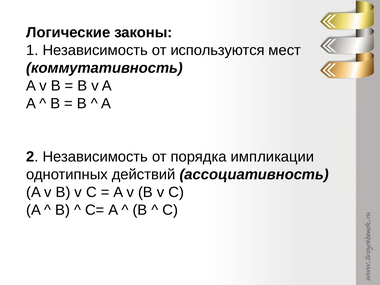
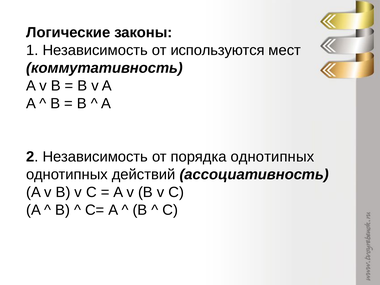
порядка импликации: импликации -> однотипных (272, 157)
